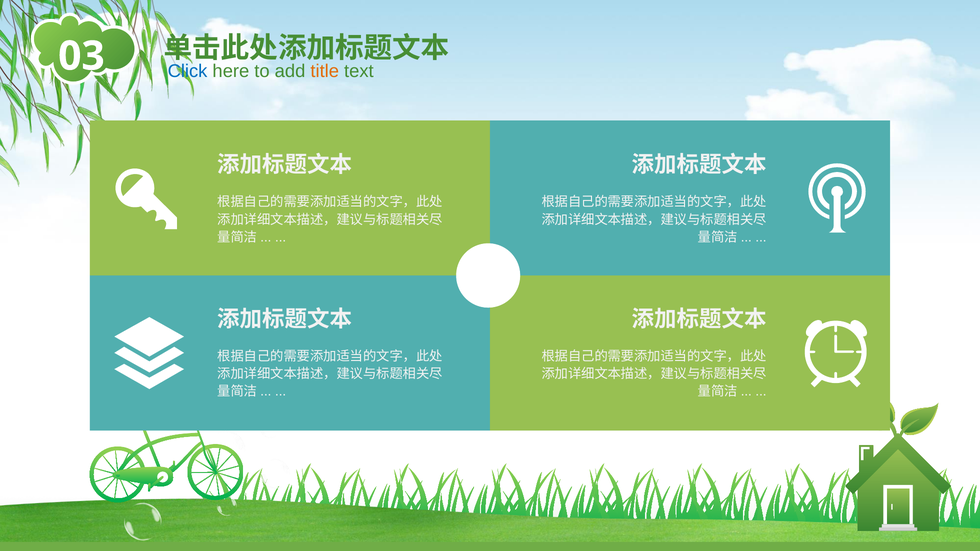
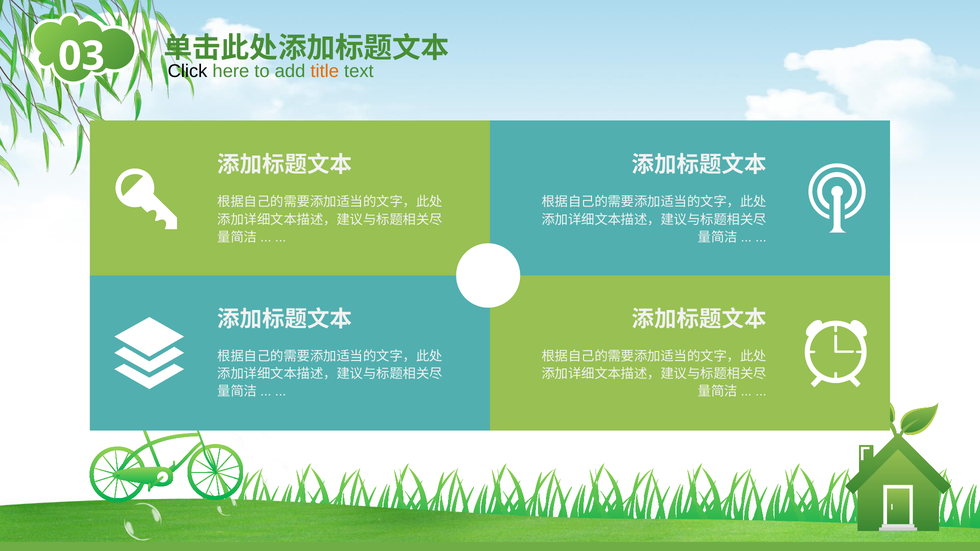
Click colour: blue -> black (188, 71)
